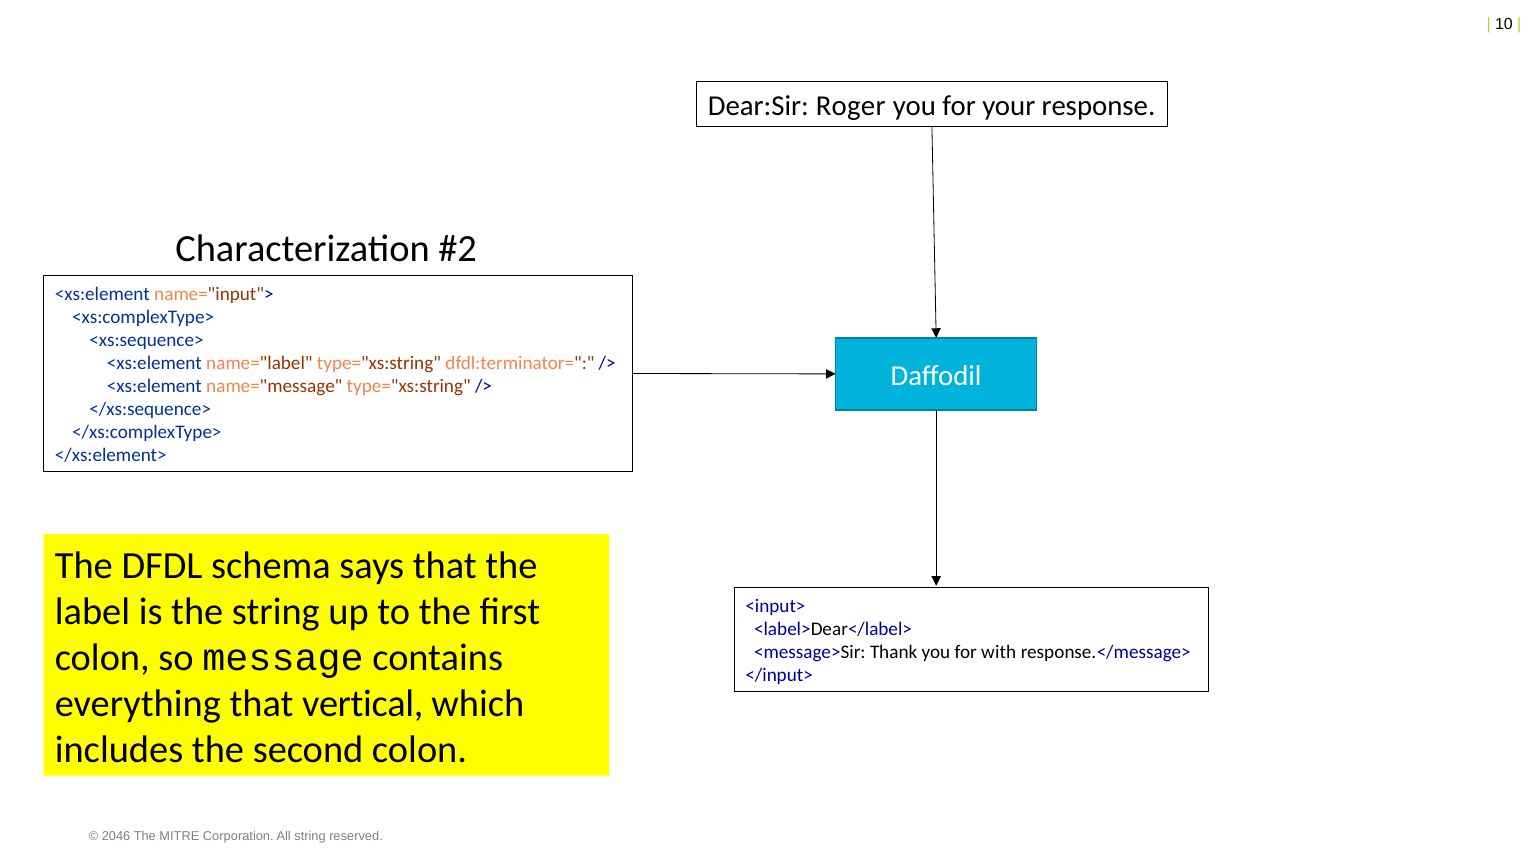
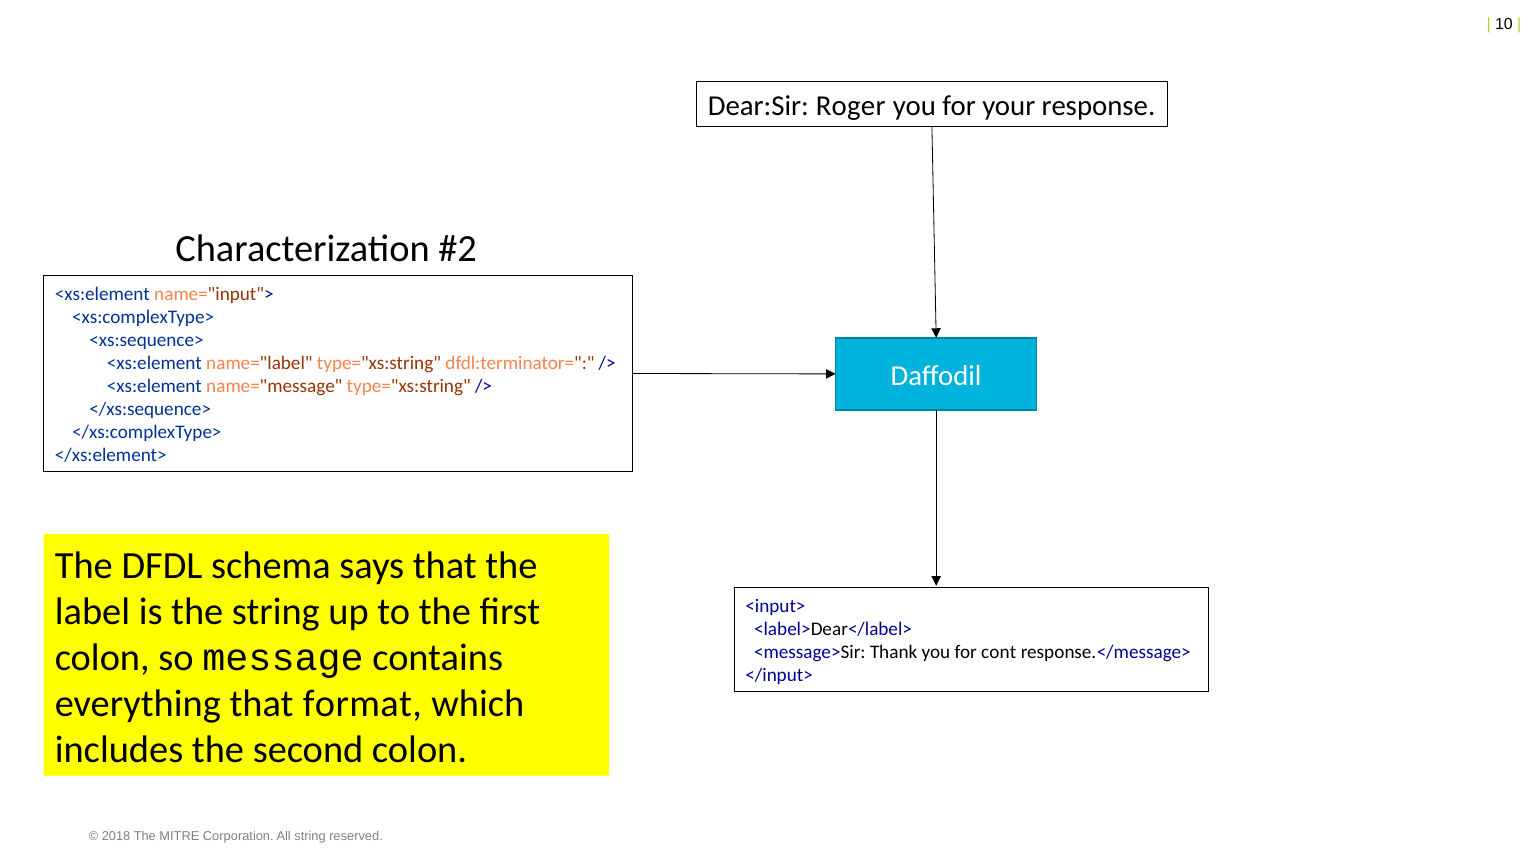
with: with -> cont (999, 653)
vertical: vertical -> format (362, 704)
2046: 2046 -> 2018 (116, 836)
